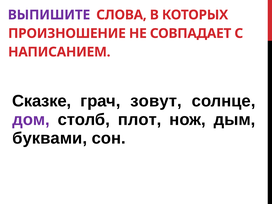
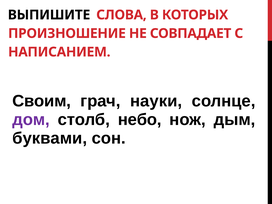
ВЫПИШИТЕ colour: purple -> black (49, 15)
Сказке: Сказке -> Своим (42, 101)
зовут: зовут -> науки (156, 101)
плот: плот -> небо (140, 120)
